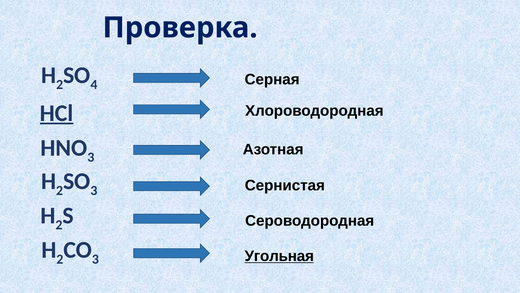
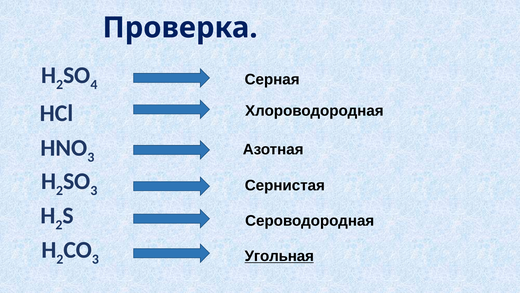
HCl underline: present -> none (57, 113)
